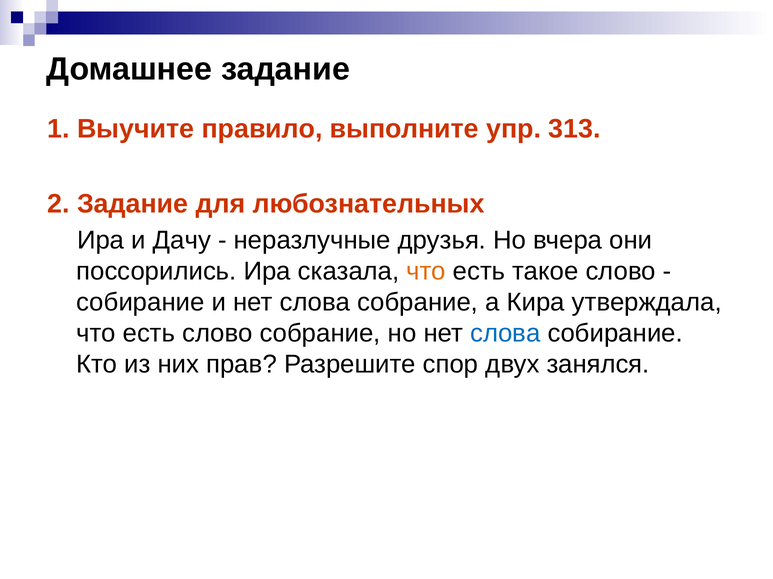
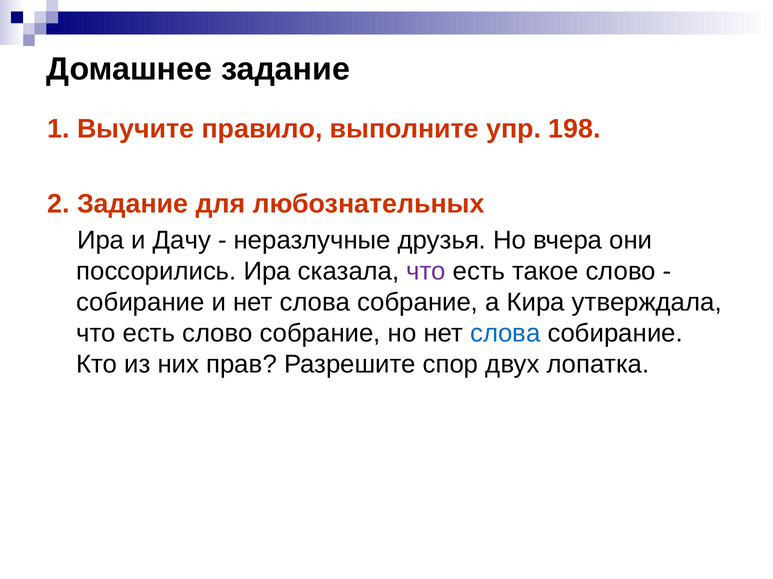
313: 313 -> 198 (574, 129)
что colour: orange -> purple (426, 272)
занялся: занялся -> лопатка (598, 364)
